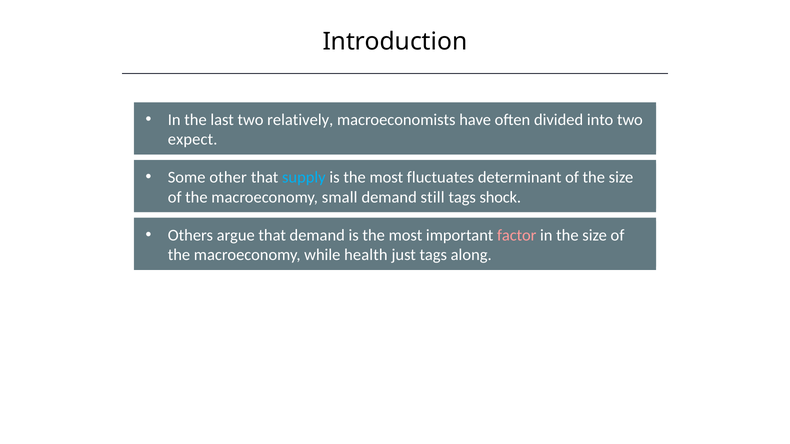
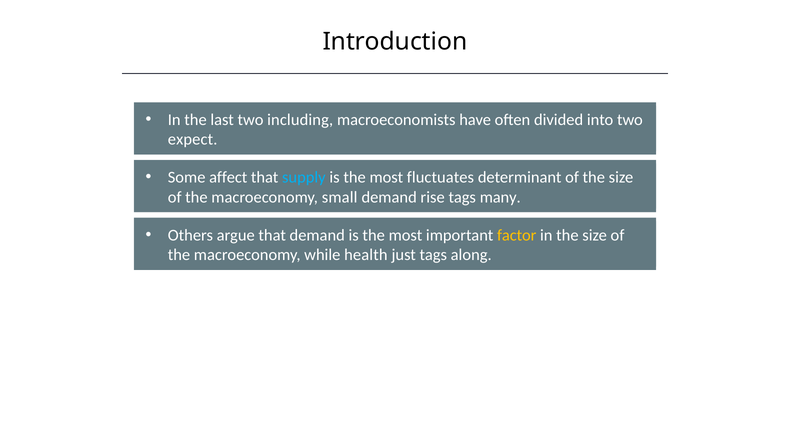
relatively: relatively -> including (300, 120)
other: other -> affect (228, 177)
still: still -> rise (433, 197)
shock: shock -> many (500, 197)
factor colour: pink -> yellow (517, 235)
